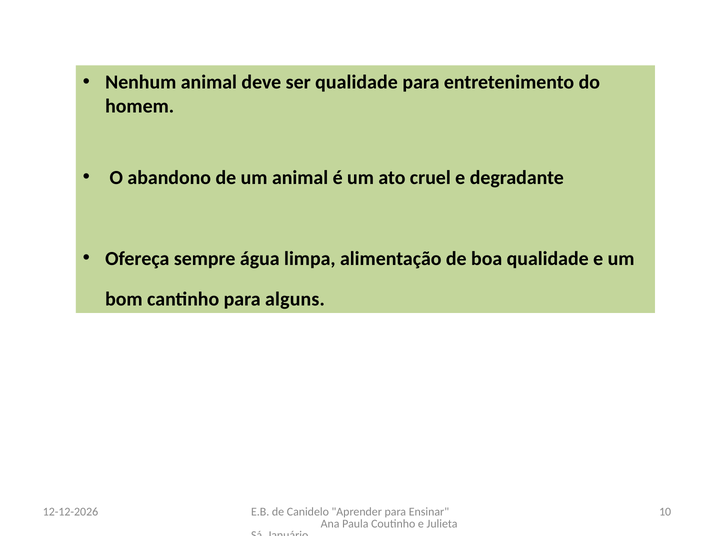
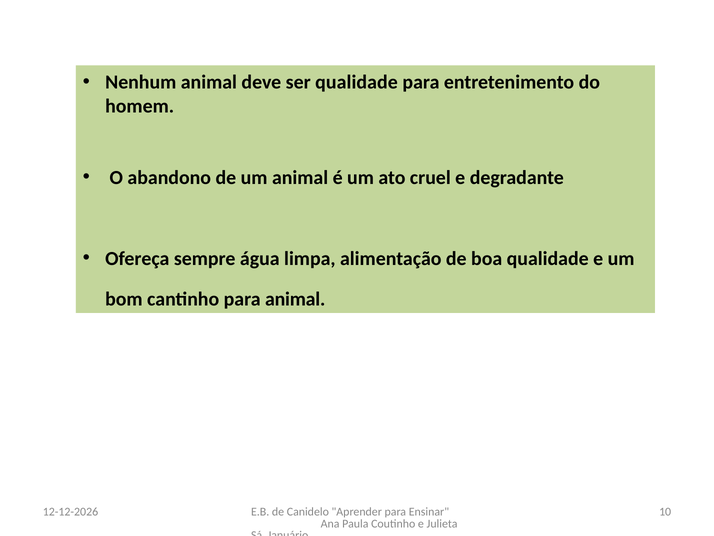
para alguns: alguns -> animal (295, 299)
